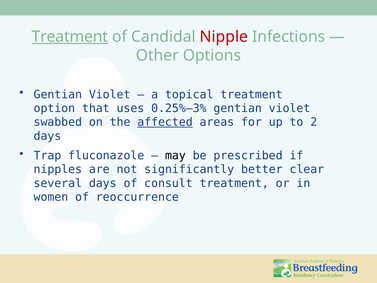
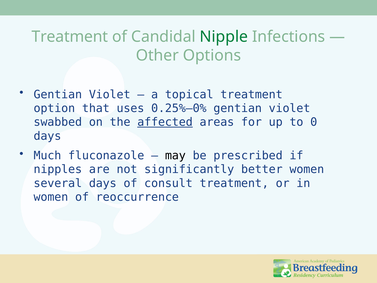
Treatment underline: present -> none (70, 37)
Nipple colour: red -> green (224, 37)
0.25%–3%: 0.25%–3% -> 0.25%–0% (179, 108)
2: 2 -> 0 (314, 122)
Trap: Trap -> Much (47, 155)
better clear: clear -> women (307, 169)
